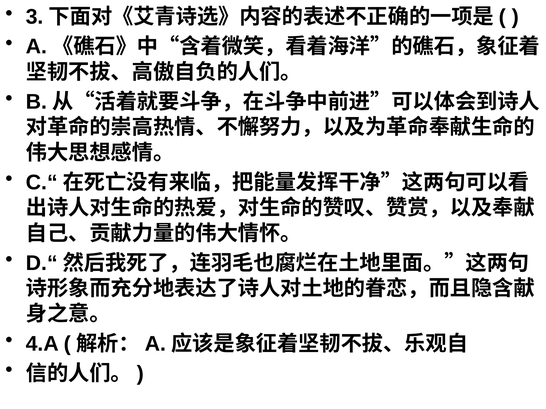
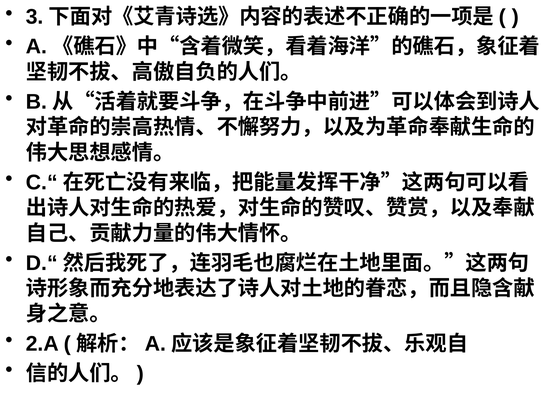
4.A: 4.A -> 2.A (42, 344)
